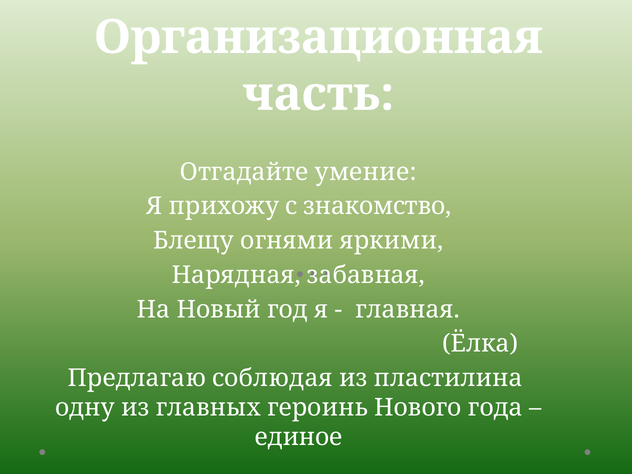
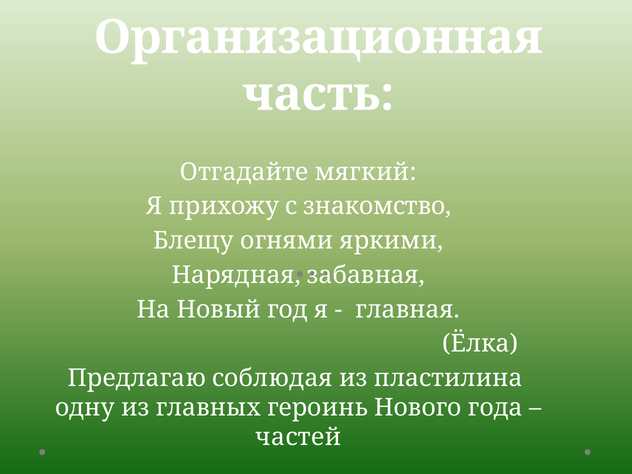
умение: умение -> мягкий (366, 172)
единое: единое -> частей (298, 437)
